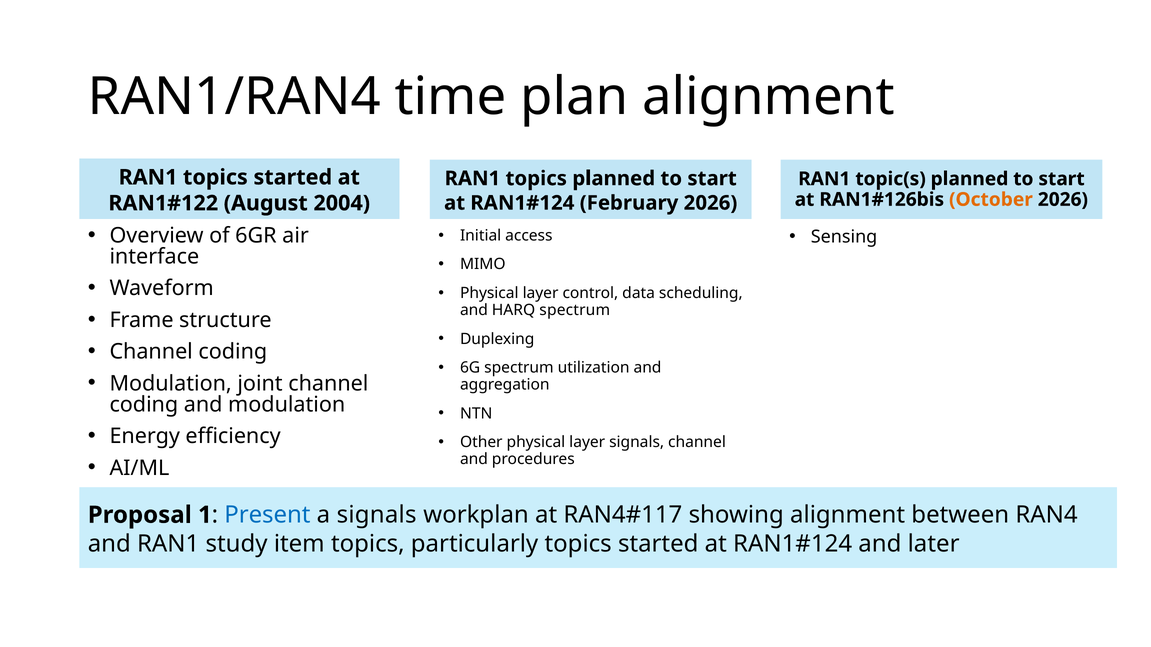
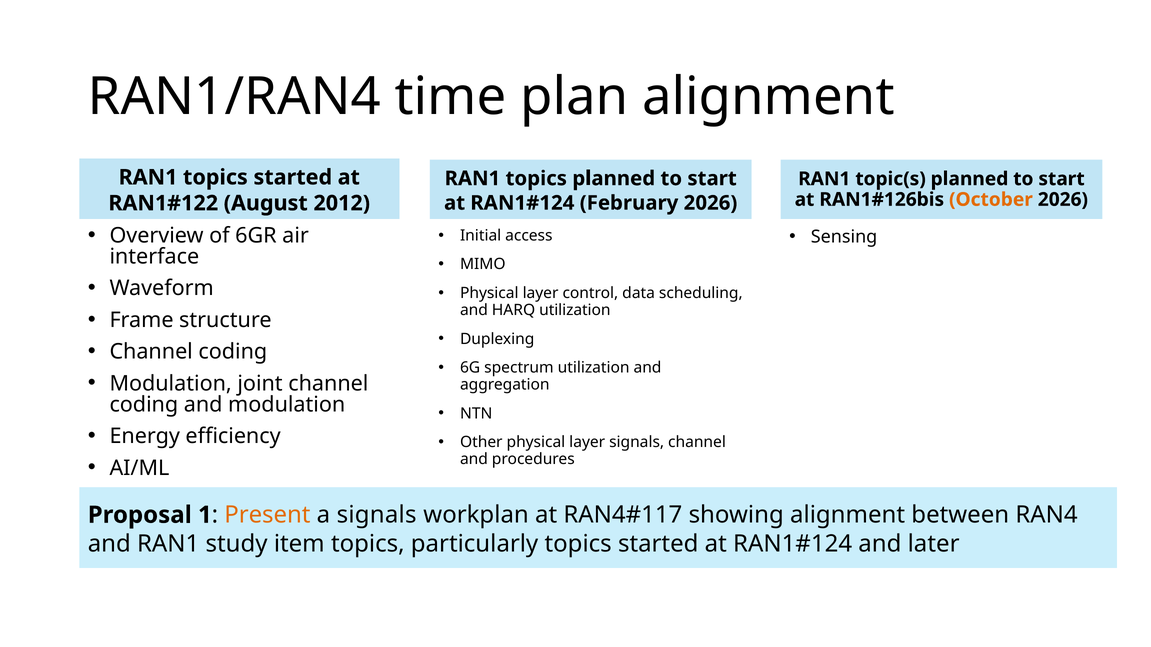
2004: 2004 -> 2012 (342, 203)
HARQ spectrum: spectrum -> utilization (575, 310)
Present colour: blue -> orange (267, 515)
